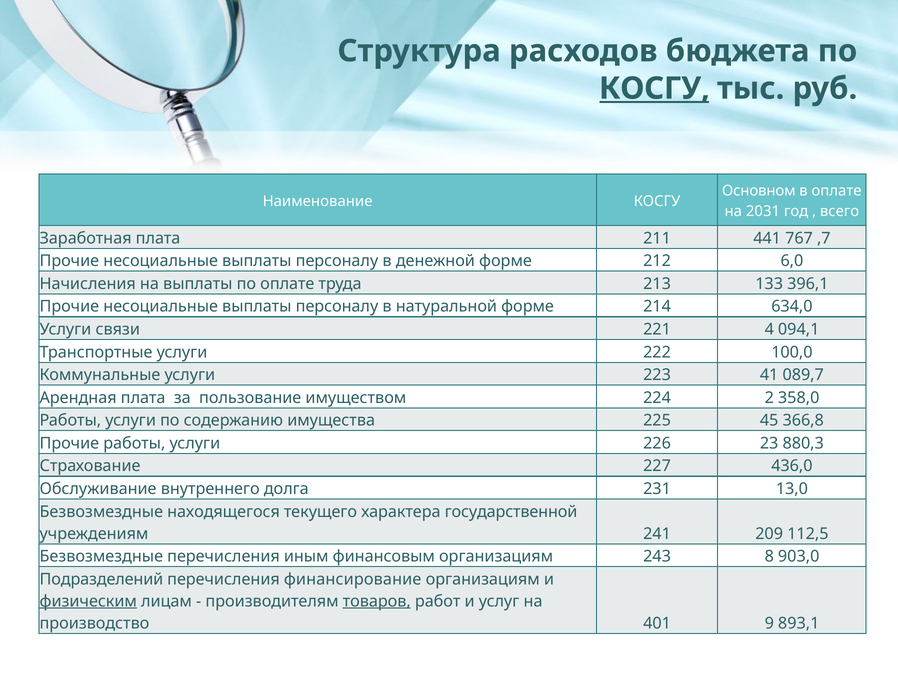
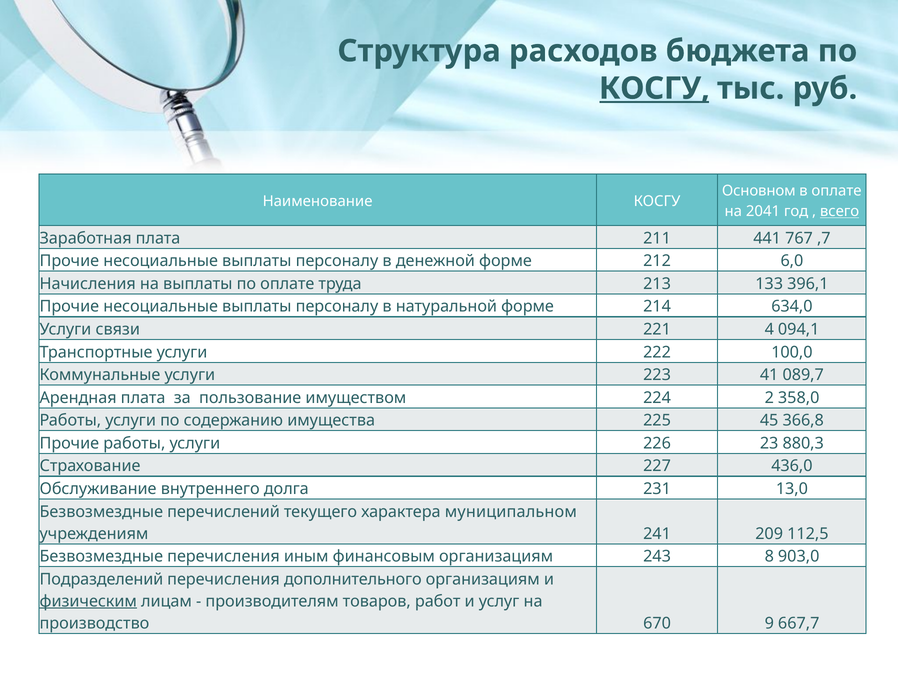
2031: 2031 -> 2041 (763, 211)
всего underline: none -> present (840, 211)
находящегося: находящегося -> перечислений (224, 511)
государственной: государственной -> муниципальном (511, 511)
финансирование: финансирование -> дополнительного (353, 579)
товаров underline: present -> none (377, 601)
401: 401 -> 670 (657, 623)
893,1: 893,1 -> 667,7 (799, 623)
